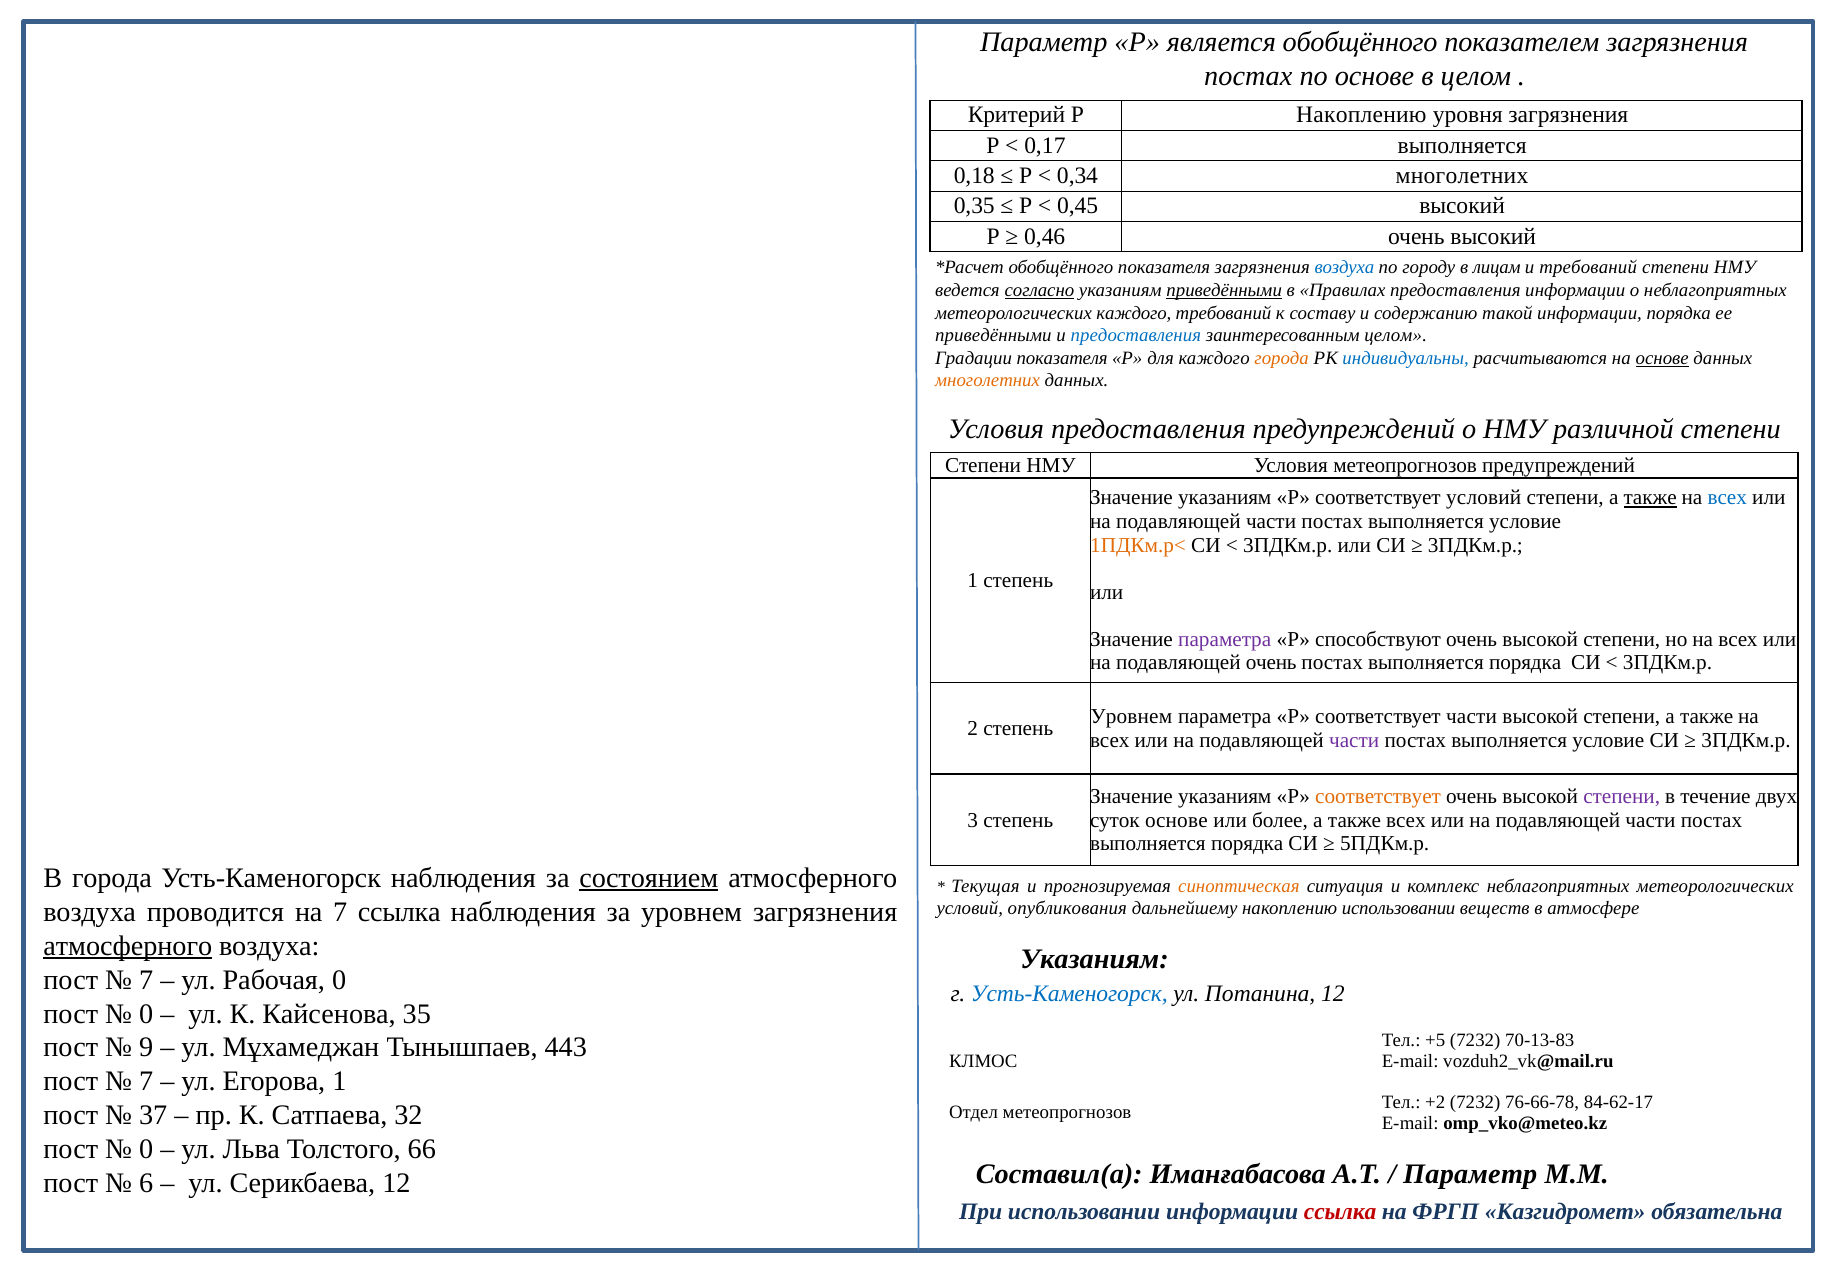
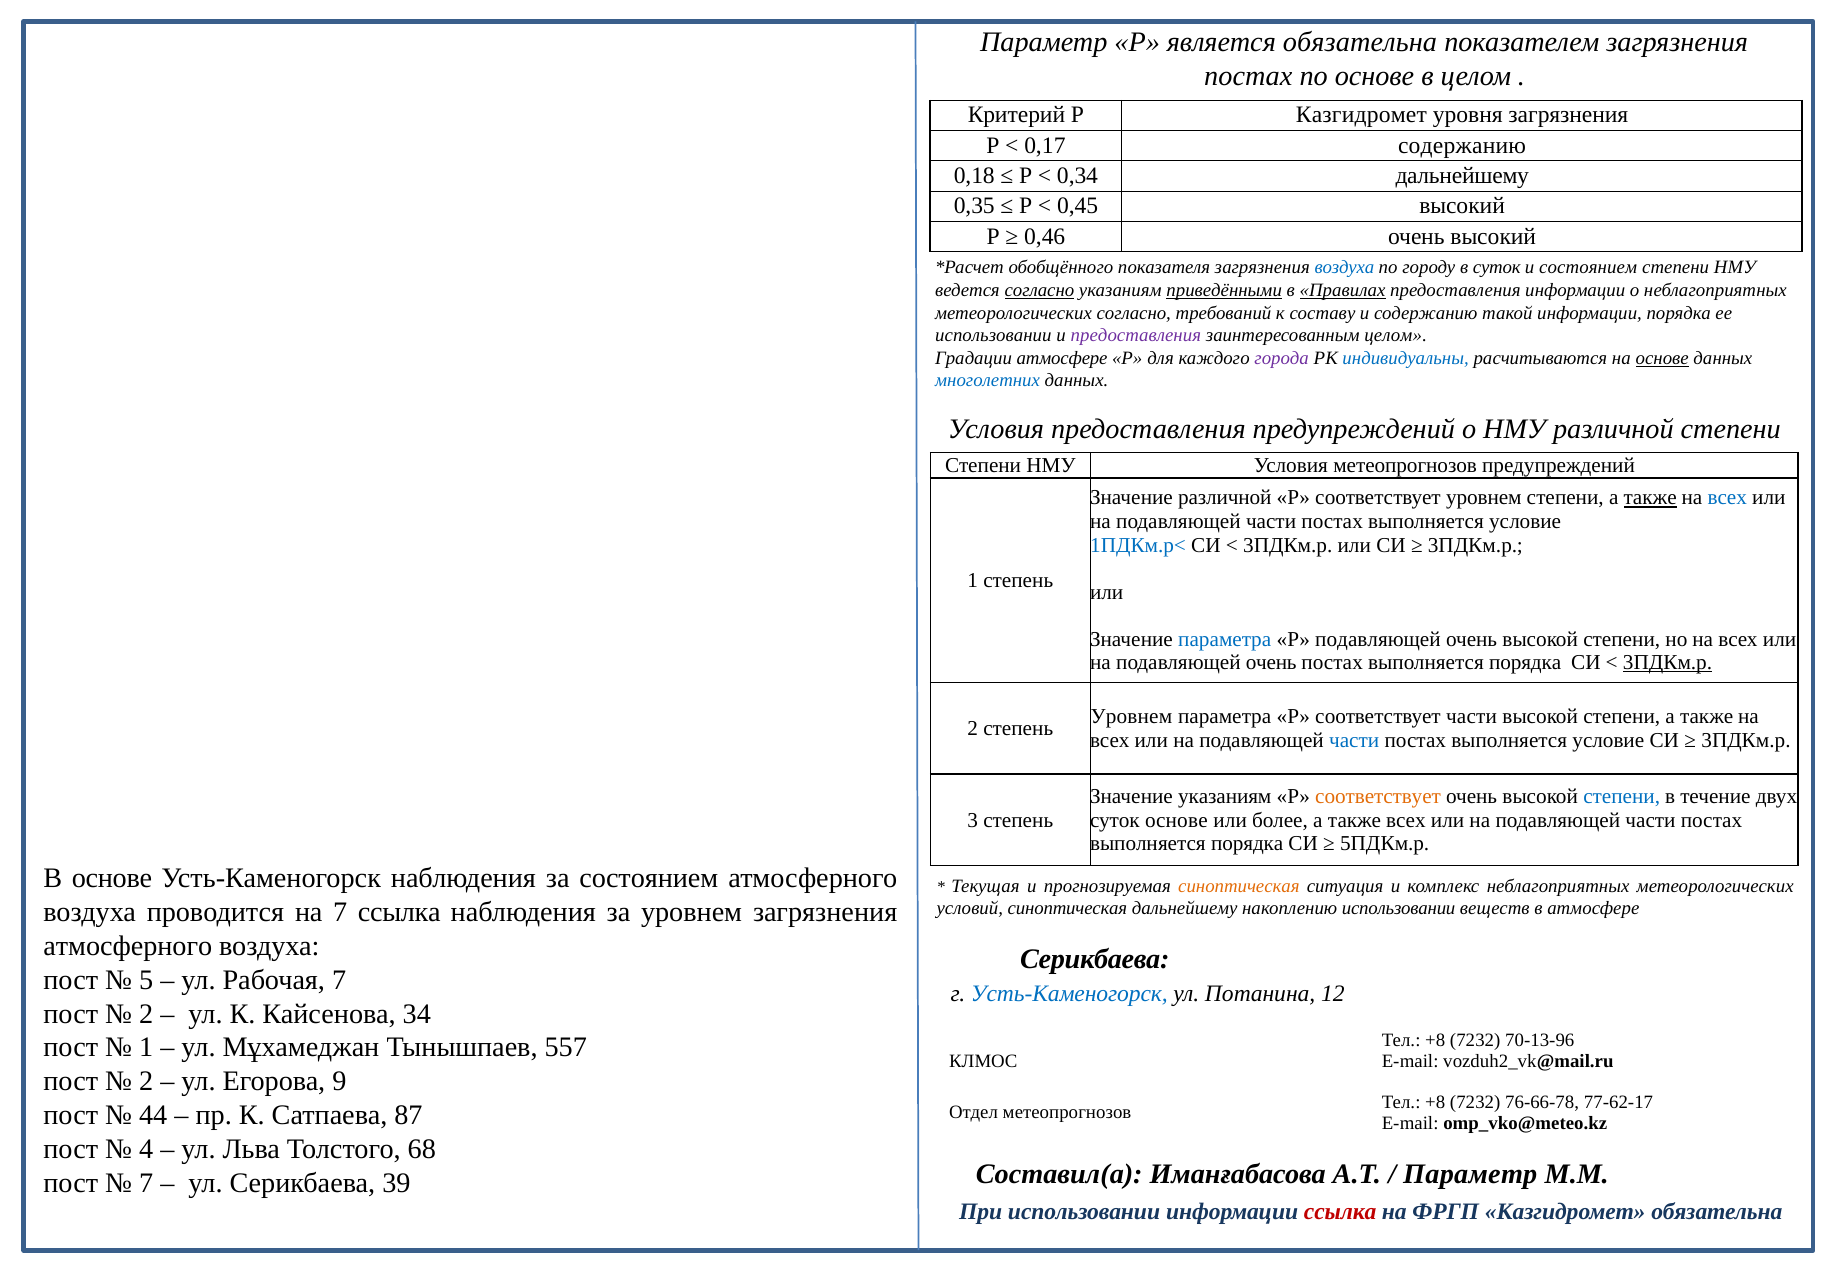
является обобщённого: обобщённого -> обязательна (1360, 42)
Р Накоплению: Накоплению -> Казгидромет (1361, 115)
0,17 выполняется: выполняется -> содержанию (1462, 146)
0,34 многолетних: многолетних -> дальнейшему (1462, 176)
в лицам: лицам -> суток (1497, 268)
и требований: требований -> состоянием (1588, 268)
Правилах underline: none -> present (1342, 290)
метеорологических каждого: каждого -> согласно (1134, 313)
приведёнными: приведёнными -> использовании (993, 335)
предоставления colour: blue -> purple (1136, 335)
Градации показателя: показателя -> атмосфере (1062, 358)
города colour: orange -> purple (1282, 358)
многолетних colour: orange -> blue (988, 381)
указаниям: указаниям -> различной (1225, 498)
соответствует условий: условий -> уровнем (1484, 498)
1ПДКм.р< colour: orange -> blue (1138, 545)
параметра colour: purple -> blue (1225, 639)
Р способствуют: способствуют -> подавляющей (1378, 639)
3ПДКм.р underline: none -> present (1668, 662)
части colour: purple -> blue (1354, 740)
степени colour: purple -> blue (1622, 797)
В города: города -> основе (112, 878)
состоянием underline: present -> none (649, 878)
условий опубликования: опубликования -> синоптическая (1067, 908)
атмосферного underline: present -> none (128, 946)
Указаниям: Указаниям -> Серикбаева (1095, 959)
7: 7 -> 5 (146, 980)
Рабочая 0: 0 -> 7 (339, 980)
0: 0 -> 2 (146, 1013)
35: 35 -> 34 (417, 1013)
+5: +5 -> +8 (1435, 1040)
70-13-83: 70-13-83 -> 70-13-96 (1540, 1040)
9: 9 -> 1 (146, 1047)
443: 443 -> 557 (566, 1047)
7: 7 -> 2 (146, 1081)
Егорова 1: 1 -> 9 (339, 1081)
+2: +2 -> +8 (1435, 1102)
84-62-17: 84-62-17 -> 77-62-17 (1619, 1102)
37: 37 -> 44 (153, 1115)
32: 32 -> 87 (408, 1115)
0: 0 -> 4 (146, 1149)
66: 66 -> 68 (422, 1149)
6: 6 -> 7 (146, 1183)
Серикбаева 12: 12 -> 39 (396, 1183)
